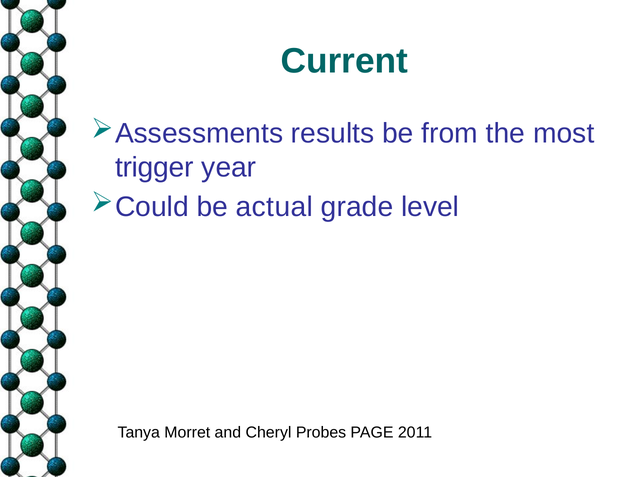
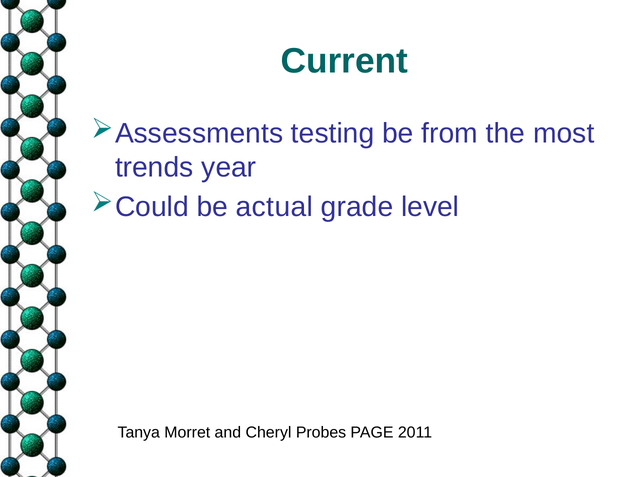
results: results -> testing (333, 133)
trigger: trigger -> trends (154, 167)
